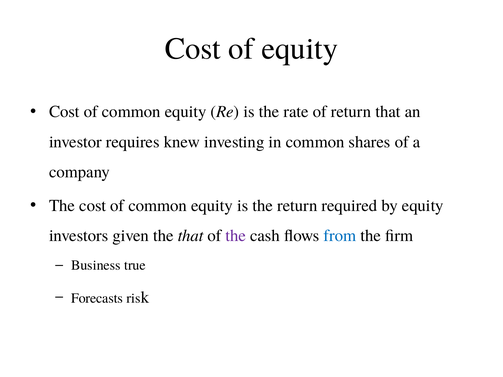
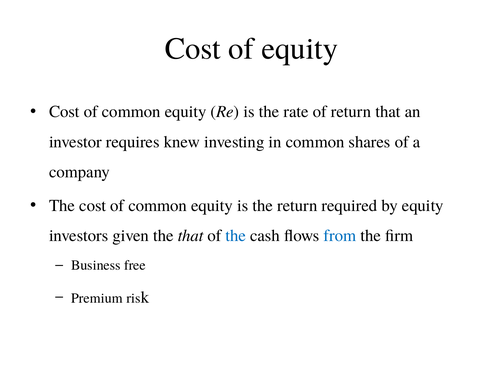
the colour: purple -> blue (236, 236)
true: true -> free (135, 265)
Forecasts: Forecasts -> Premium (97, 298)
